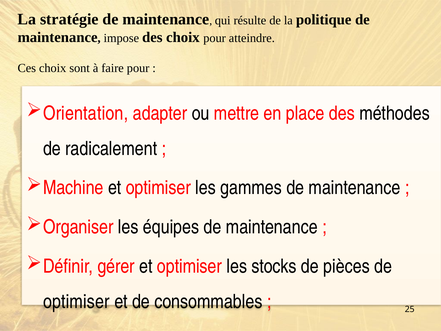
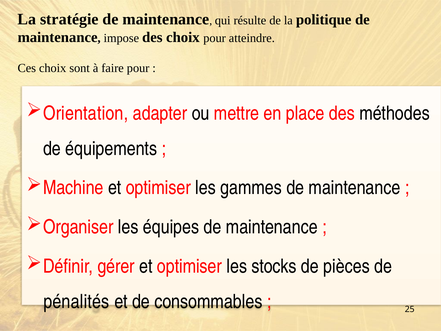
radicalement: radicalement -> équipements (111, 149)
optimiser: optimiser -> pénalités (76, 301)
